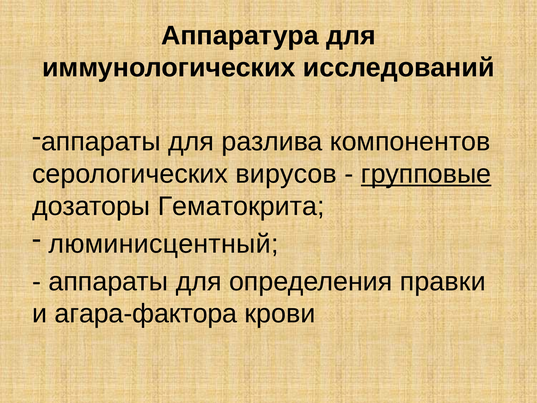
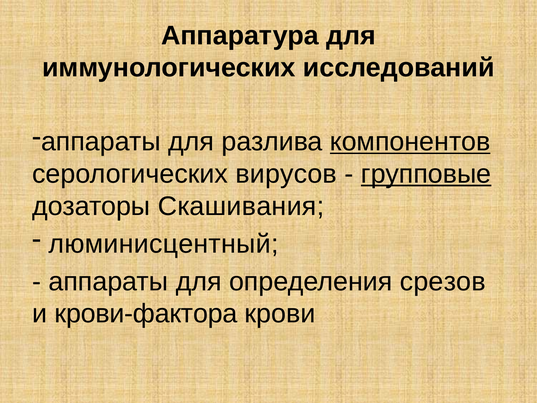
компонентов underline: none -> present (410, 142)
Гематокрита: Гематокрита -> Скашивания (241, 206)
правки: правки -> срезов (443, 281)
агара-фактора: агара-фактора -> крови-фактора (146, 314)
